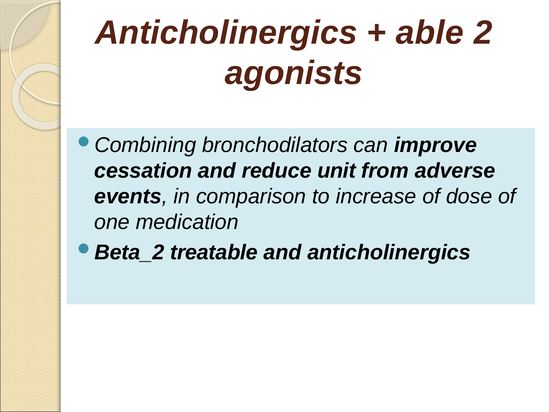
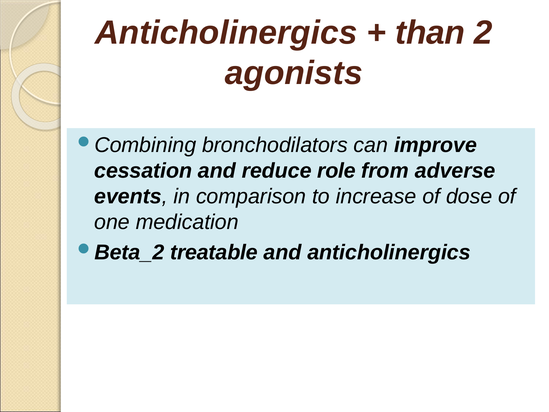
able: able -> than (430, 33)
unit: unit -> role (337, 171)
